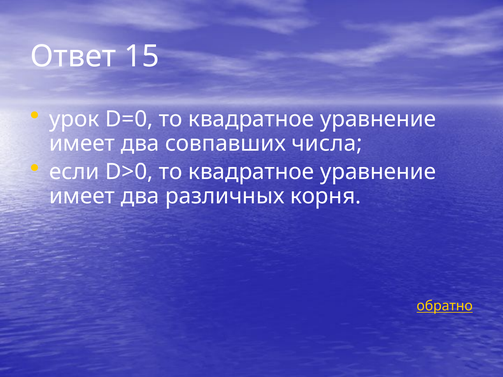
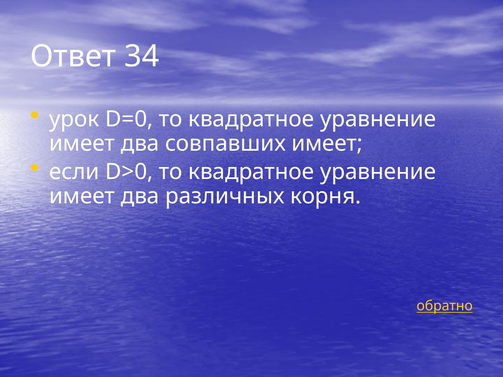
15: 15 -> 34 (142, 56)
совпавших числа: числа -> имеет (327, 143)
